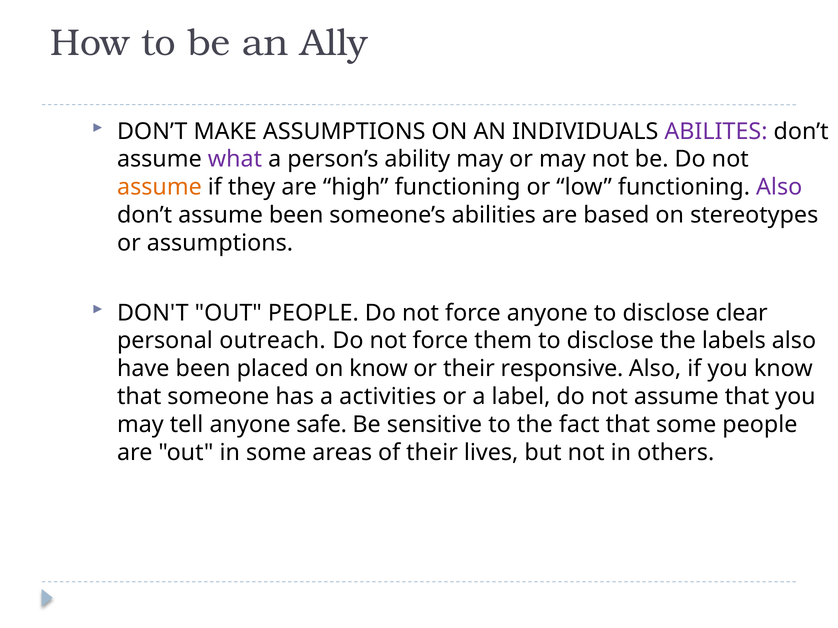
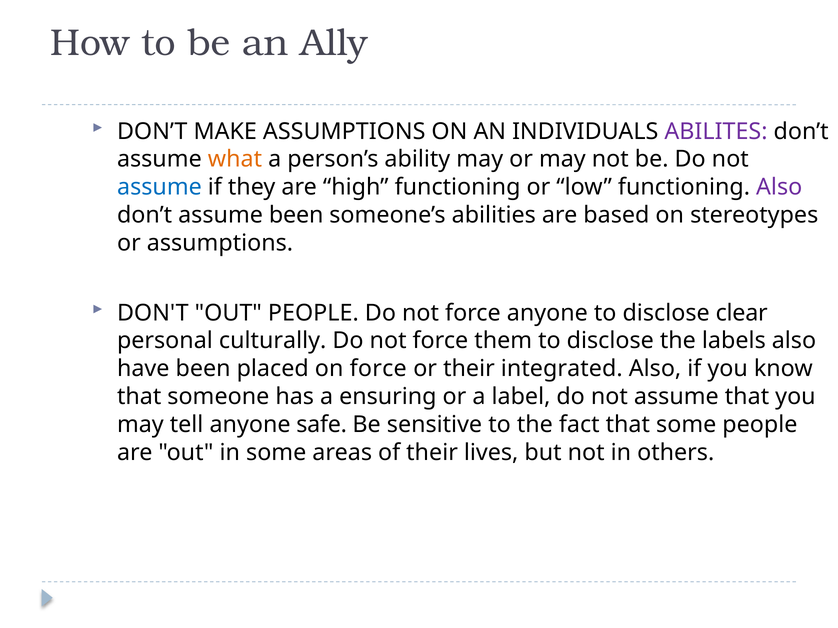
what colour: purple -> orange (235, 159)
assume colour: orange -> blue (159, 187)
outreach: outreach -> culturally (273, 341)
on know: know -> force (378, 369)
responsive: responsive -> integrated (562, 369)
activities: activities -> ensuring (388, 397)
